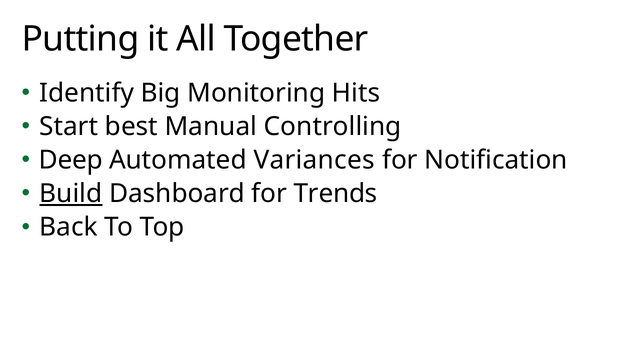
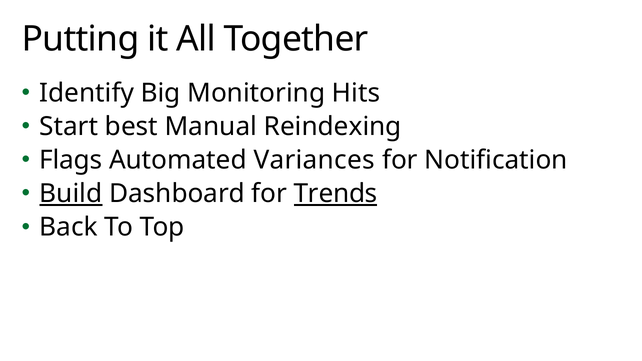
Controlling: Controlling -> Reindexing (333, 127)
Deep: Deep -> Flags (71, 160)
Trends underline: none -> present (336, 194)
